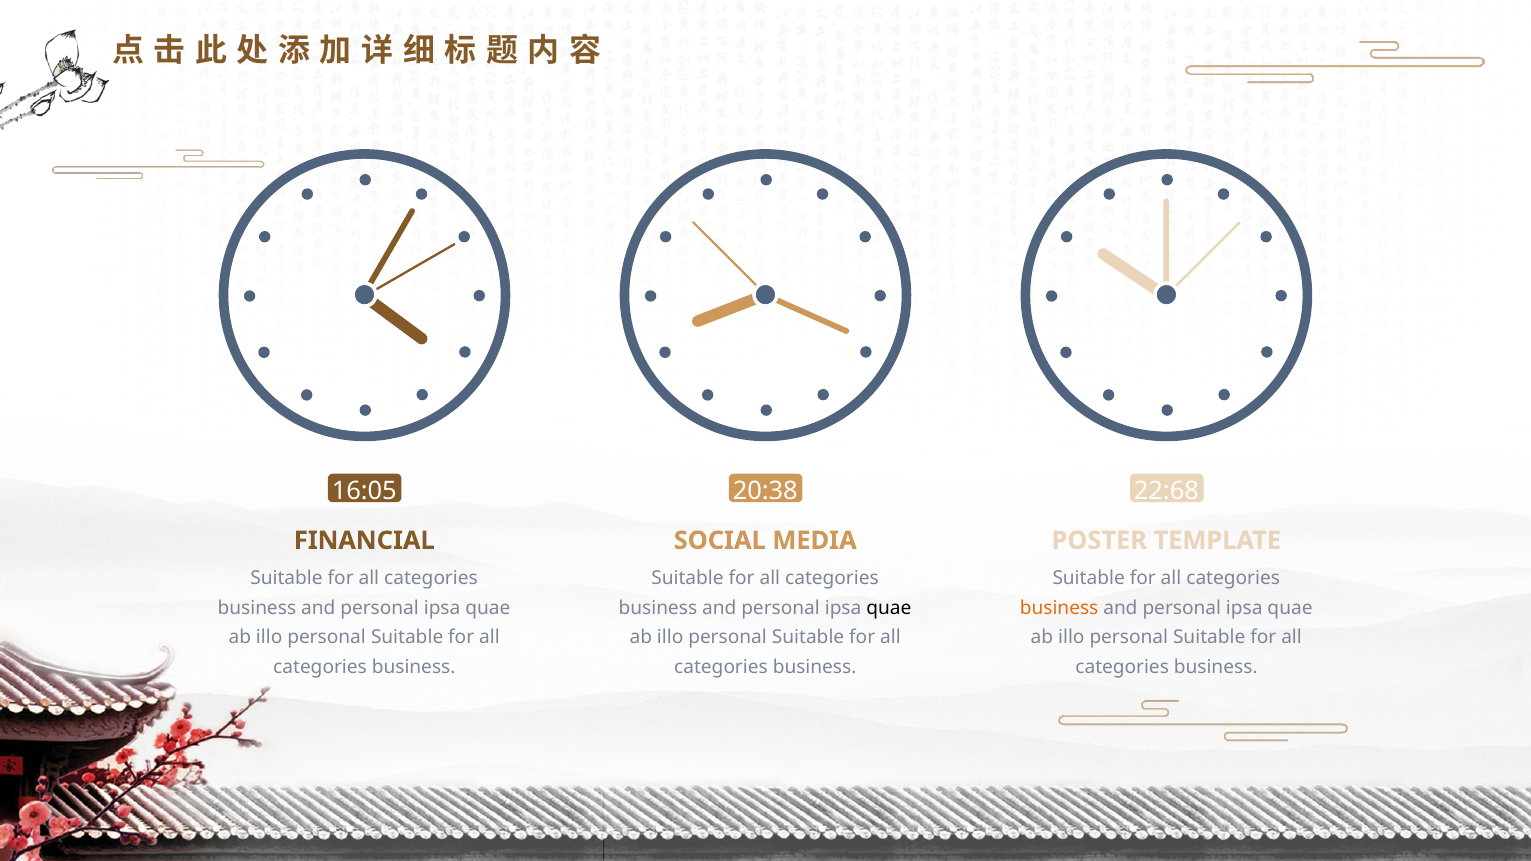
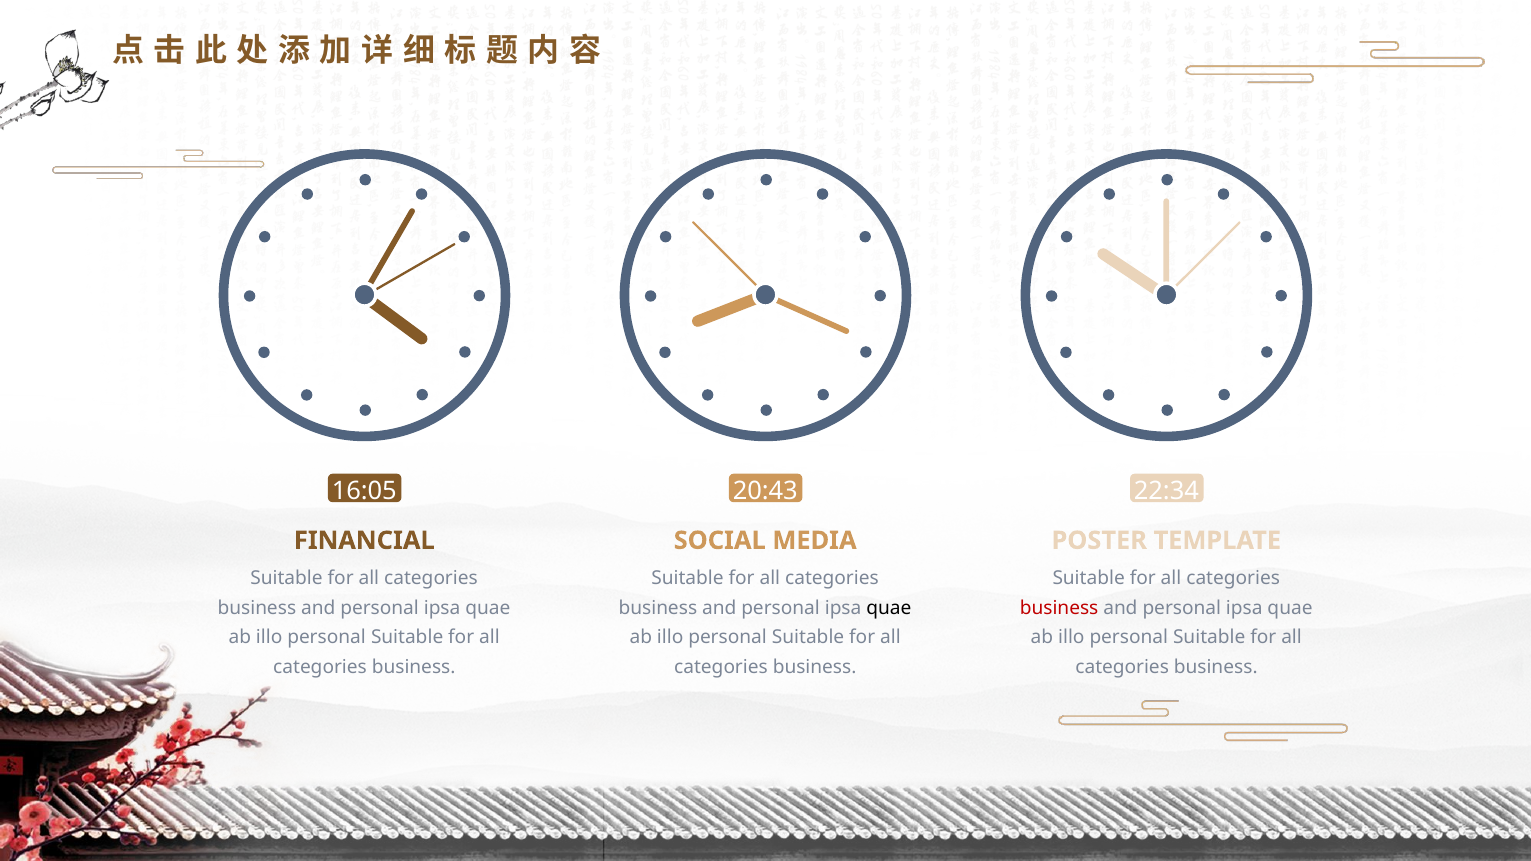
20:38: 20:38 -> 20:43 (765, 491)
22:68: 22:68 -> 22:34 (1166, 491)
business colour: orange -> red (1059, 608)
